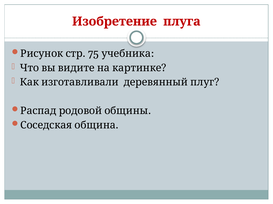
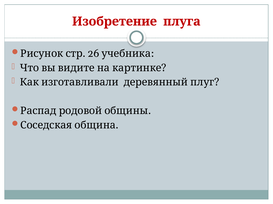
75: 75 -> 26 (93, 54)
